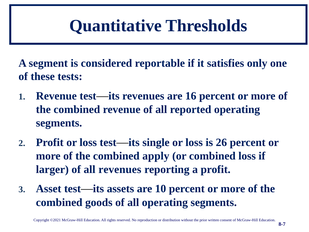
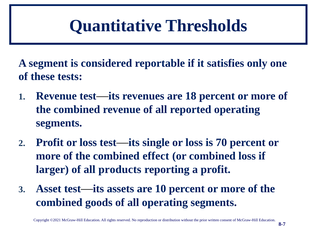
16: 16 -> 18 (191, 96)
26: 26 -> 70 (221, 142)
apply: apply -> effect (156, 156)
all revenues: revenues -> products (120, 169)
